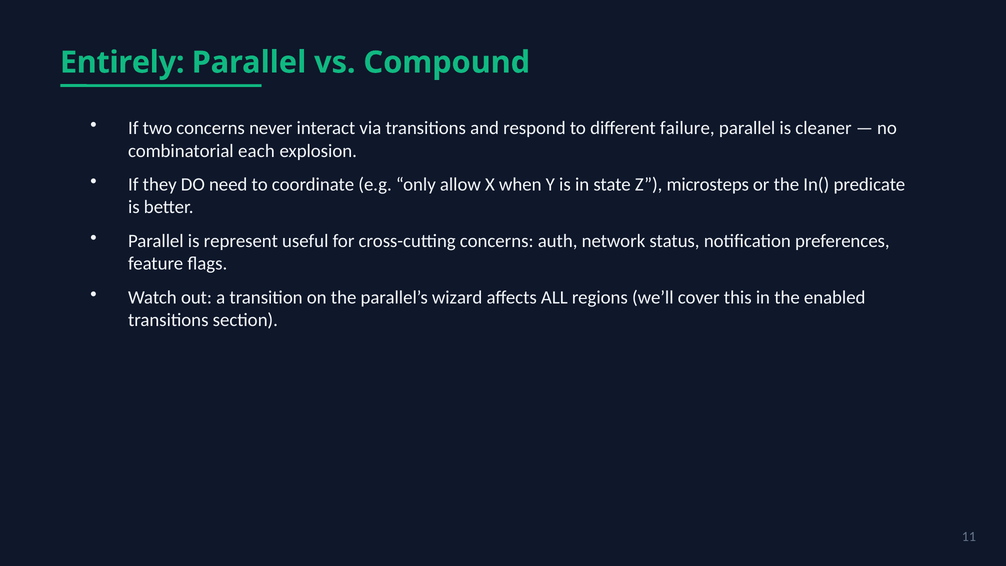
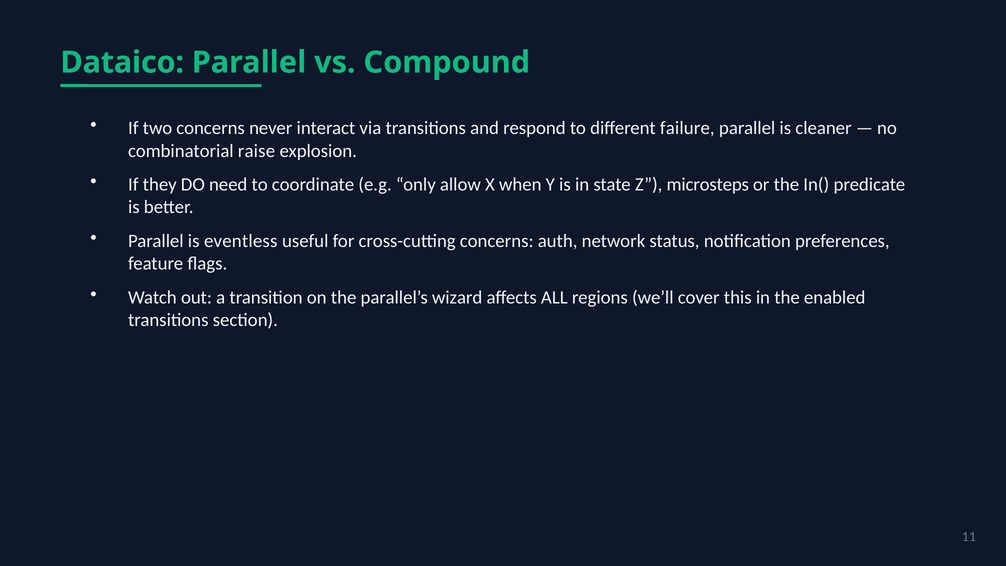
Entirely: Entirely -> Dataico (122, 62)
each: each -> raise (256, 151)
represent: represent -> eventless (241, 241)
